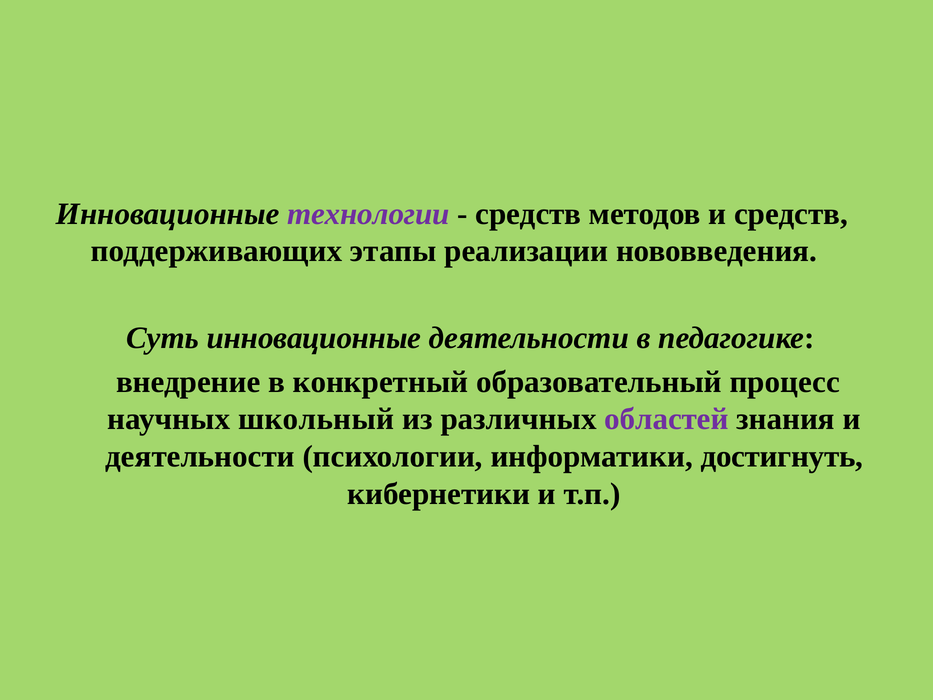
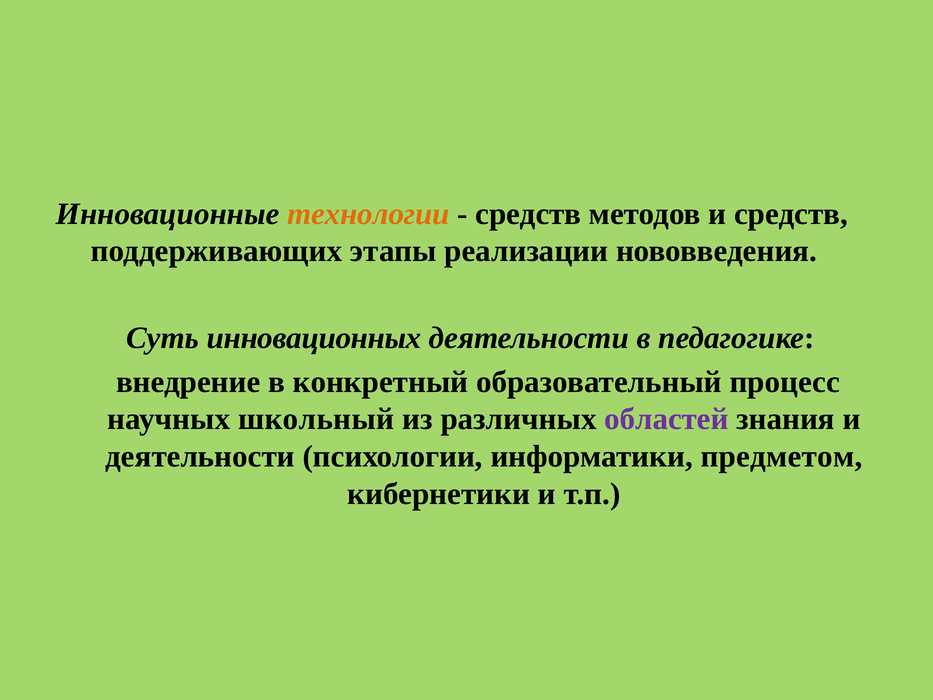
технологии colour: purple -> orange (368, 214)
Суть инновационные: инновационные -> инновационных (314, 338)
достигнуть: достигнуть -> предметом (782, 456)
